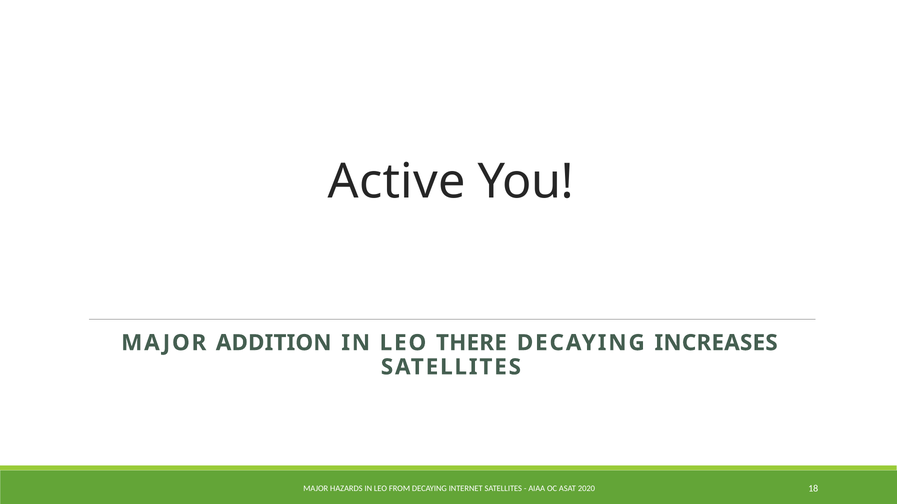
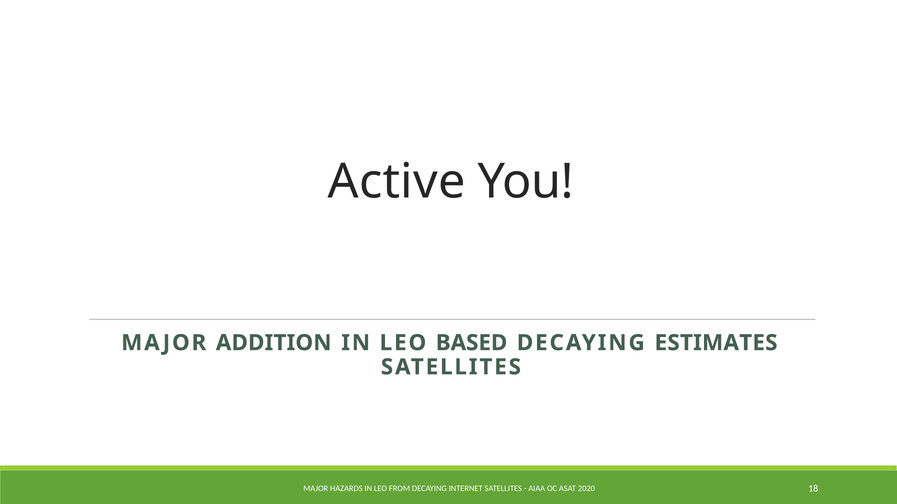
THERE: THERE -> BASED (472, 343)
INCREASES: INCREASES -> ESTIMATES (716, 343)
